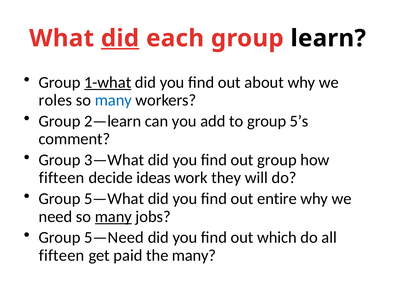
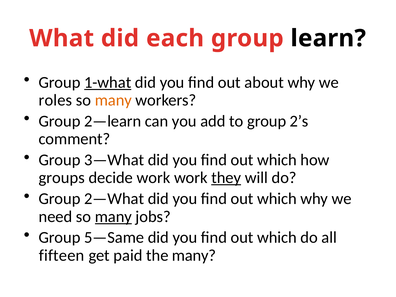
did underline: present -> none (120, 38)
many colour: blue -> orange (113, 100)
5’s: 5’s -> 2’s (299, 121)
group: group -> which (277, 160)
fifteen: fifteen -> groups (62, 178)
decide ideas: ideas -> work (154, 178)
they underline: none -> present (226, 178)
5—What: 5—What -> 2—What (114, 199)
entire: entire -> which (277, 199)
5—Need: 5—Need -> 5—Same (114, 238)
